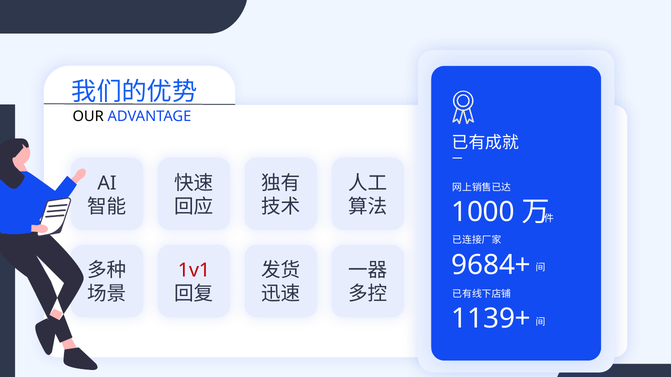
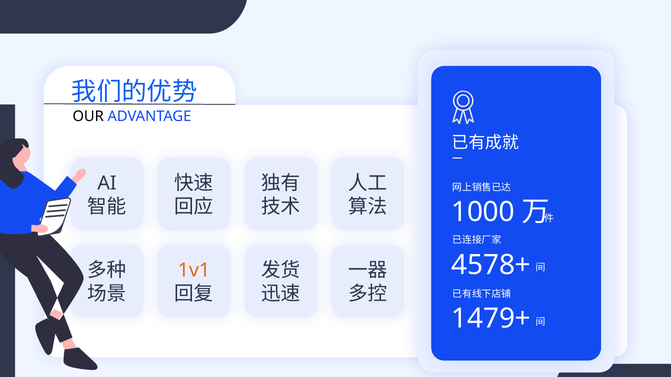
9684+: 9684+ -> 4578+ (491, 265)
1v1 colour: red -> orange (194, 271)
1139+: 1139+ -> 1479+ (491, 319)
